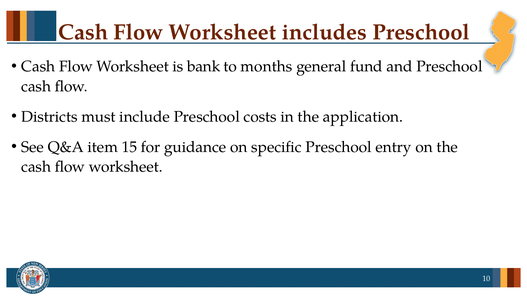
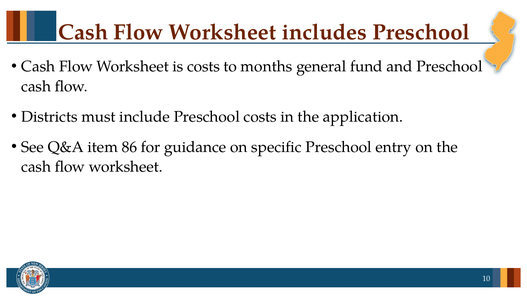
is bank: bank -> costs (204, 67)
15: 15 -> 86 (129, 147)
